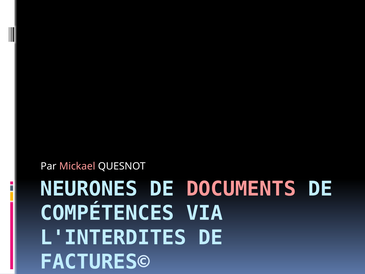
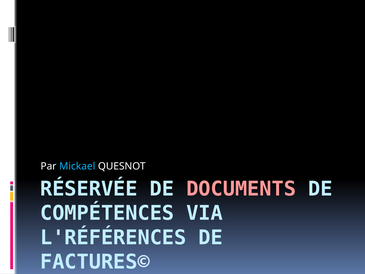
Mickael colour: pink -> light blue (77, 166)
NEURONES: NEURONES -> RÉSERVÉE (89, 189)
L'INTERDITES: L'INTERDITES -> L'RÉFÉRENCES (113, 237)
